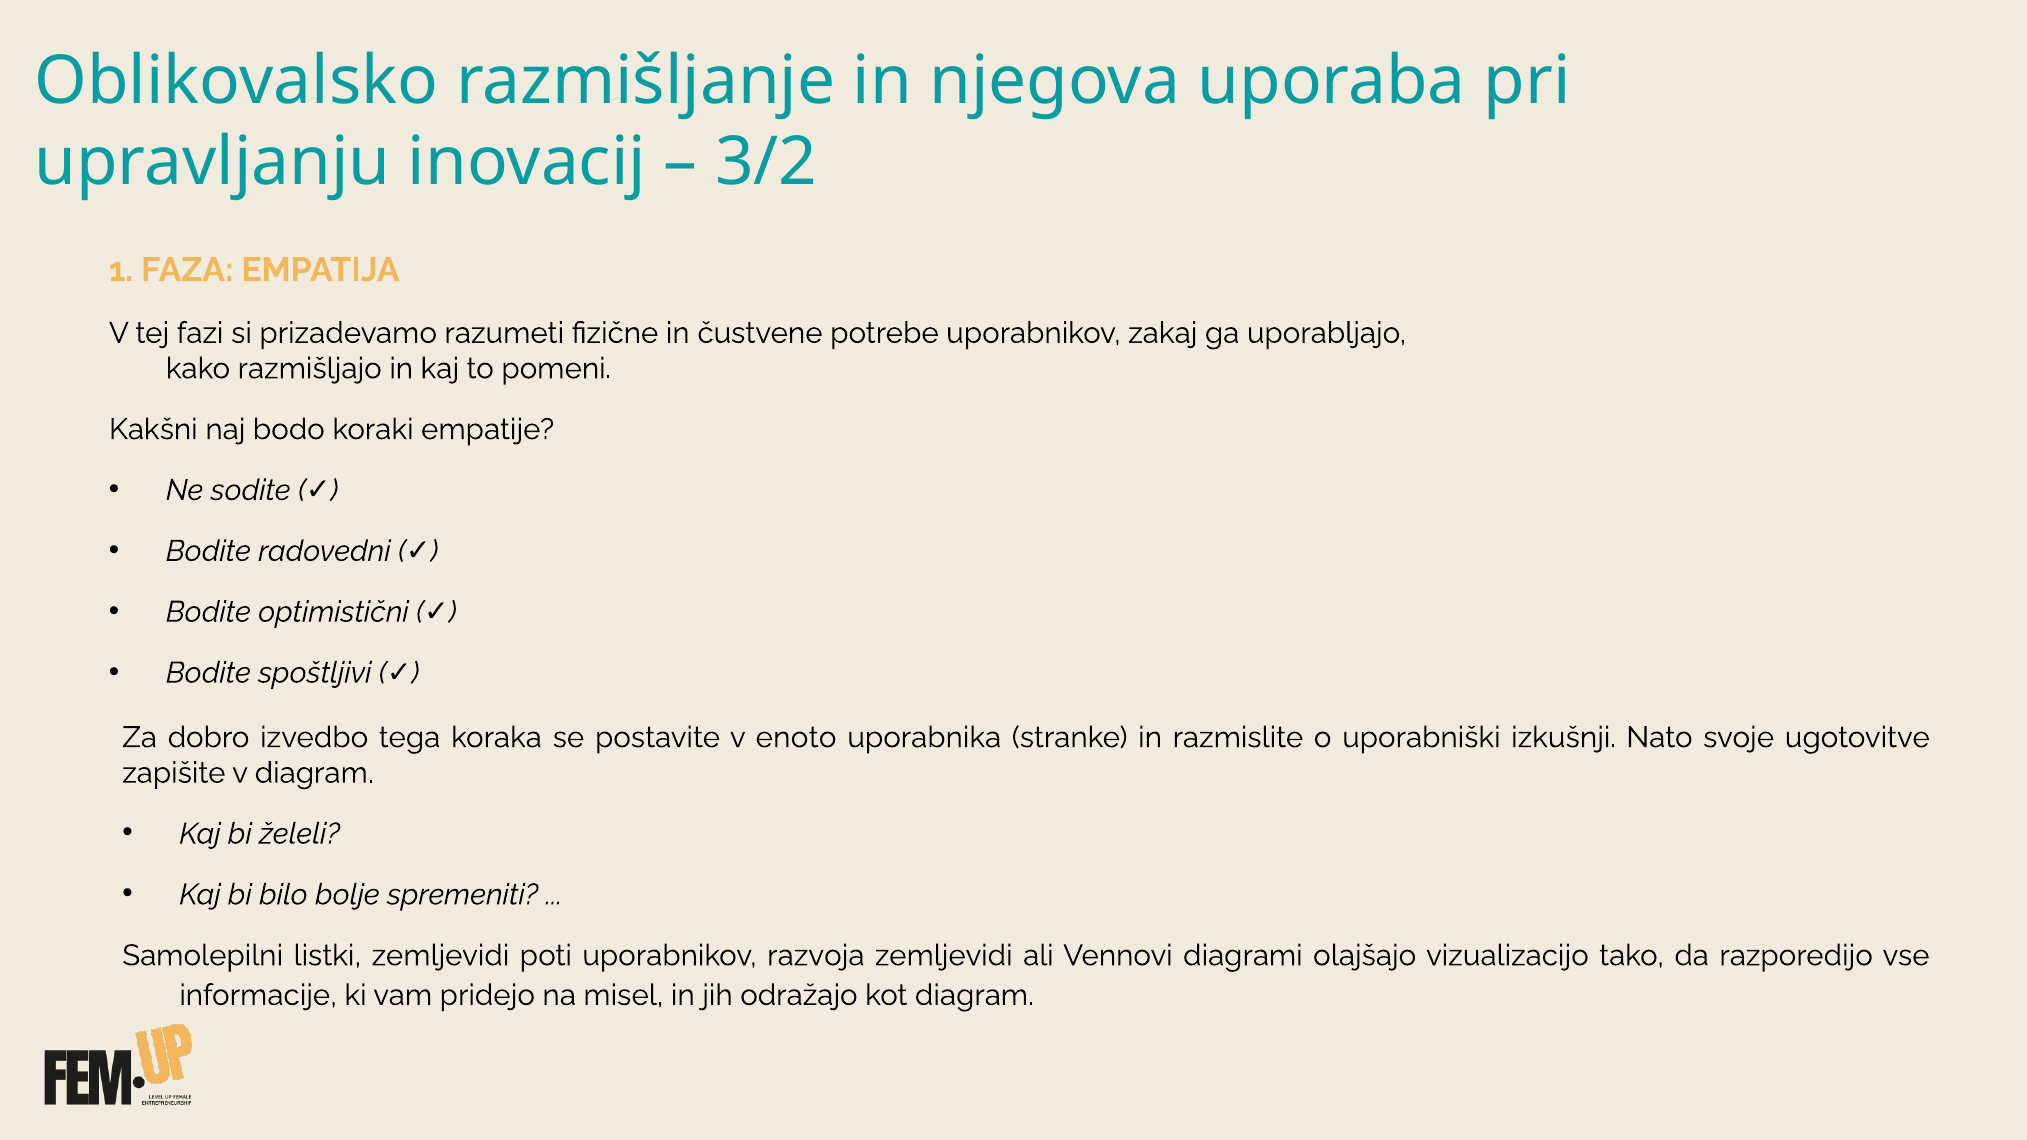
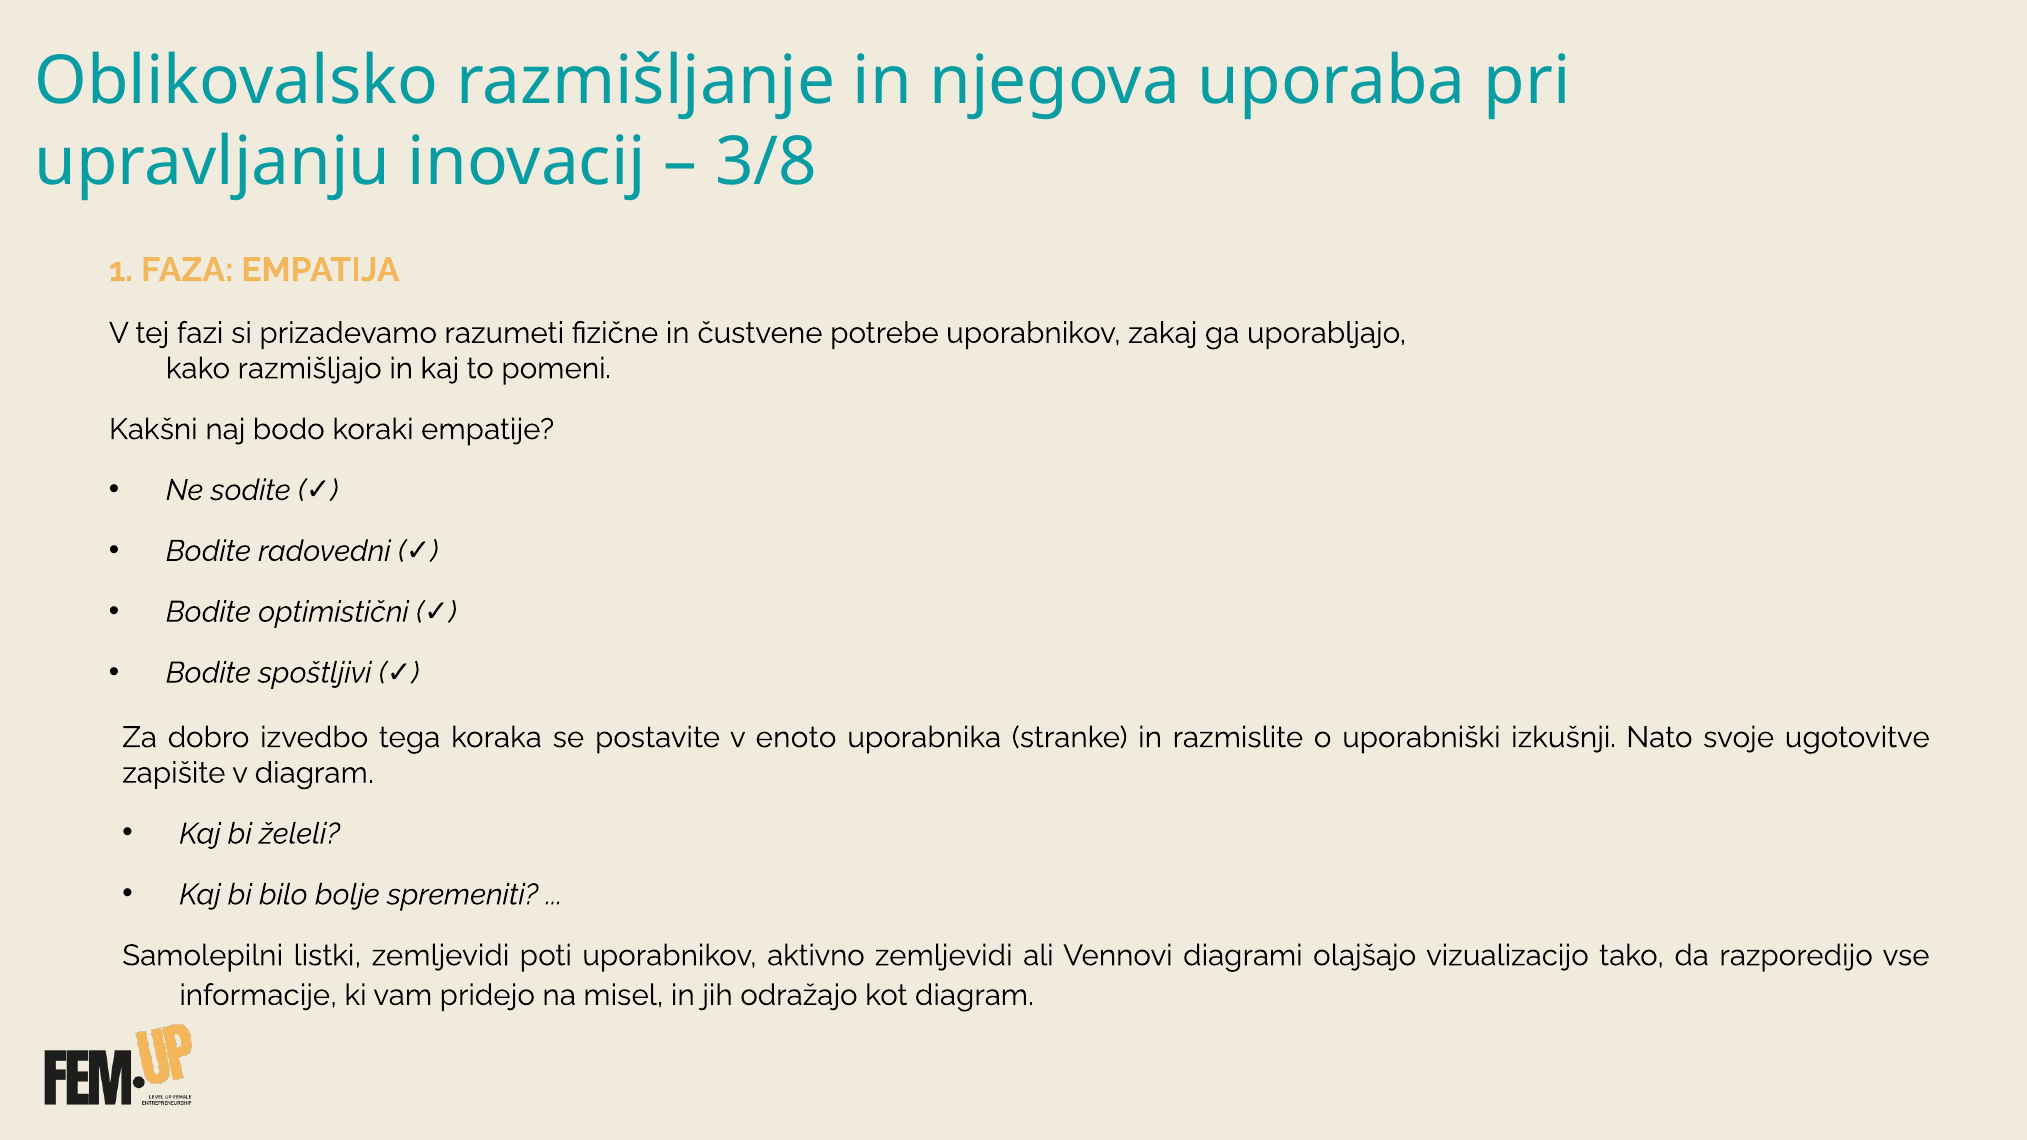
3/2: 3/2 -> 3/8 (766, 162)
razvoja: razvoja -> aktivno (816, 956)
